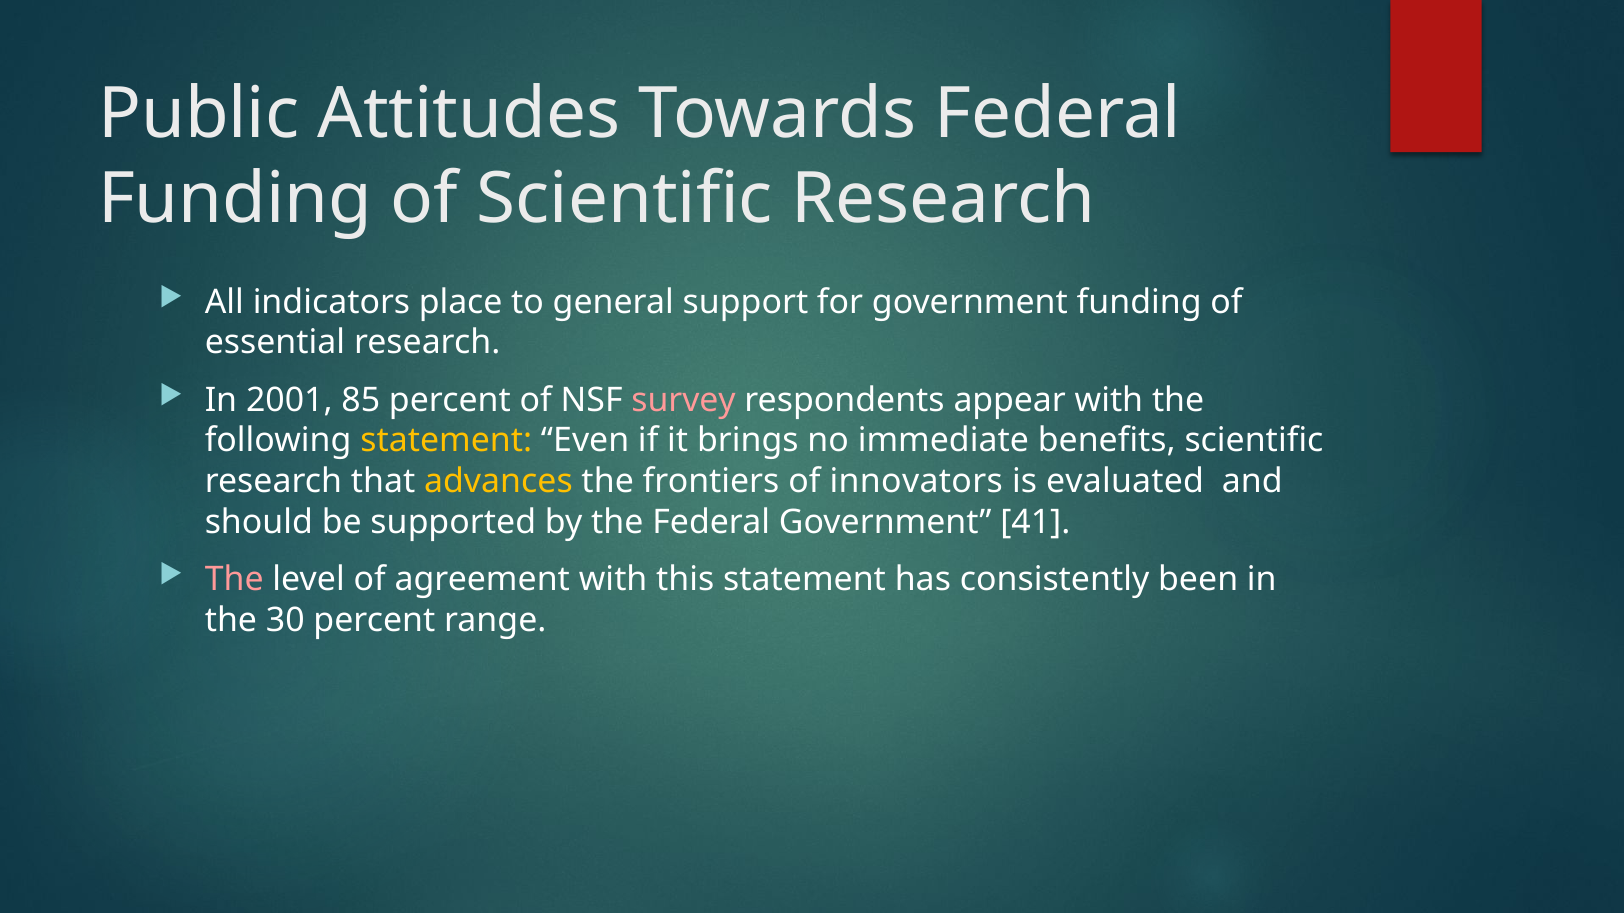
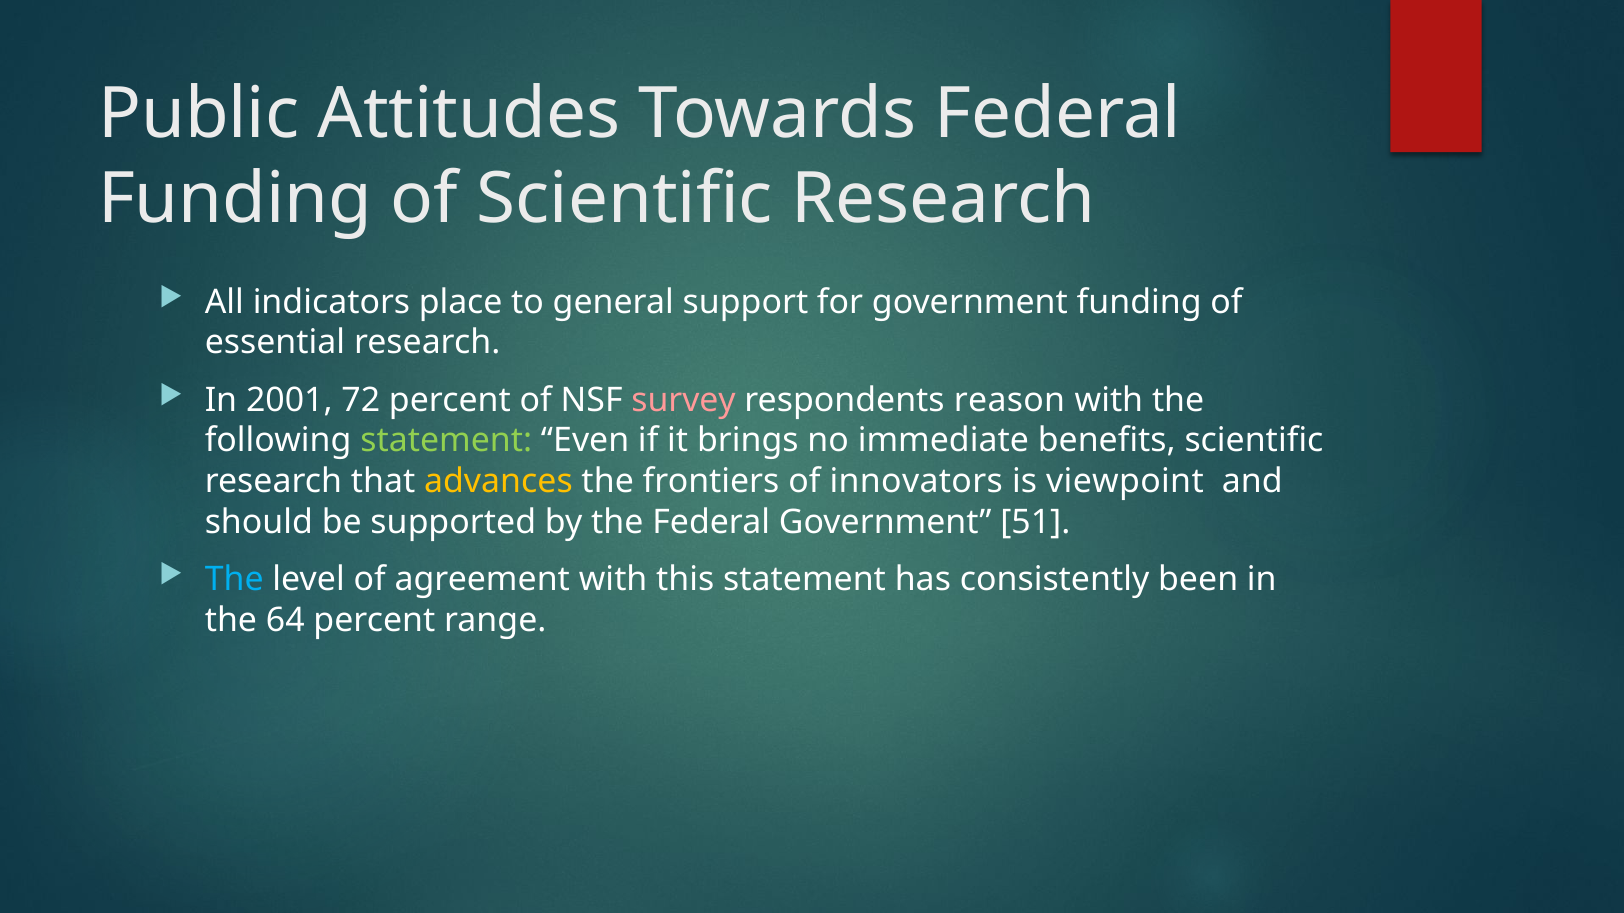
85: 85 -> 72 (361, 400)
appear: appear -> reason (1009, 400)
statement colour: yellow -> light green (446, 441)
evaluated: evaluated -> viewpoint (1125, 482)
41: 41 -> 51 (1035, 522)
The colour: pink -> light blue (234, 580)
30: 30 -> 64 (285, 620)
